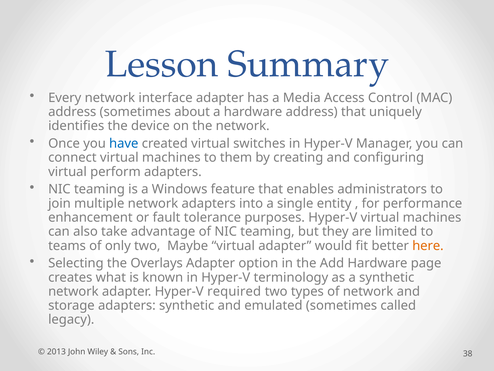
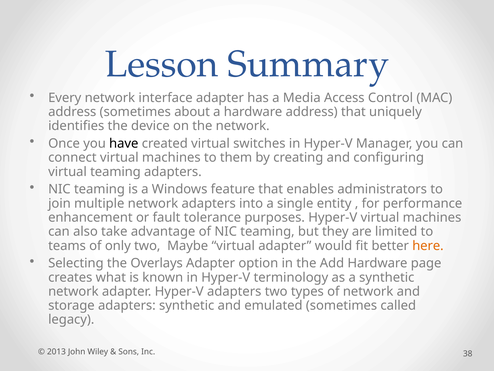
have colour: blue -> black (124, 143)
virtual perform: perform -> teaming (115, 172)
Hyper-V required: required -> adapters (234, 291)
